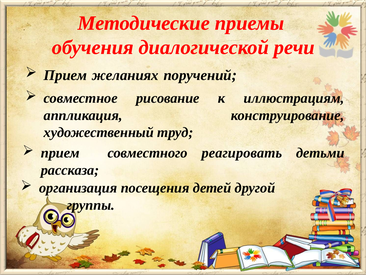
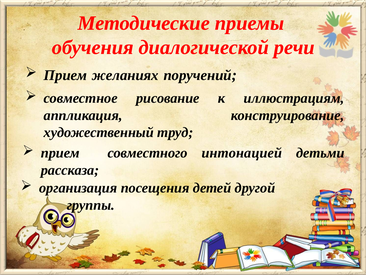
реагировать: реагировать -> интонацией (242, 153)
